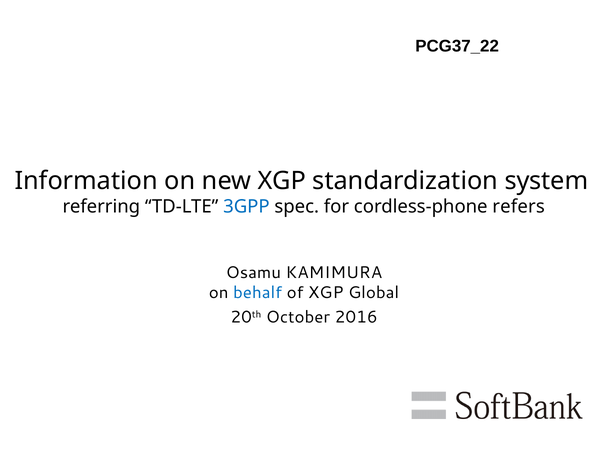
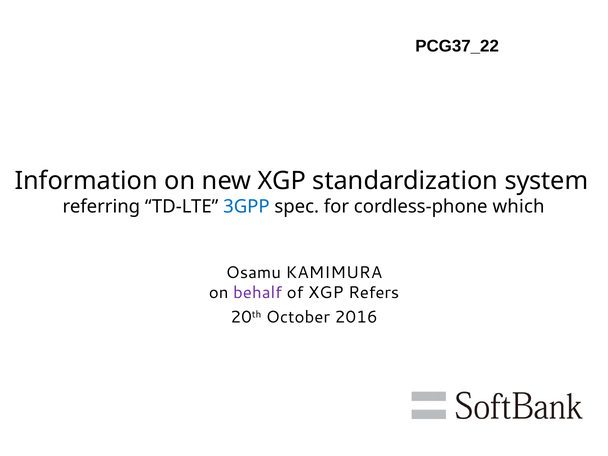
refers: refers -> which (519, 207)
behalf colour: blue -> purple (258, 293)
Global: Global -> Refers (374, 293)
